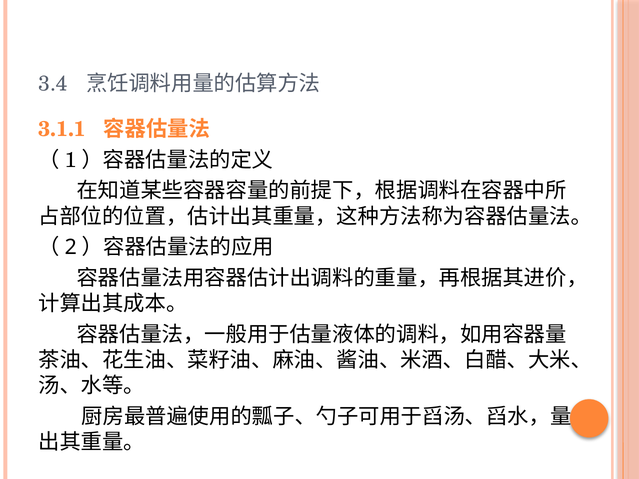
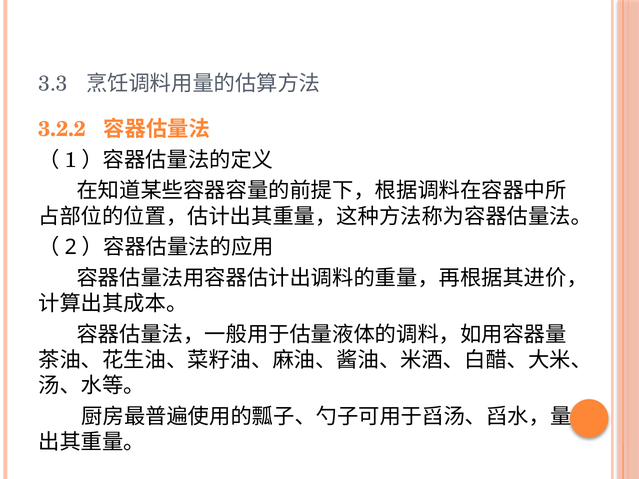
3.4: 3.4 -> 3.3 (53, 84)
3.1.1: 3.1.1 -> 3.2.2 (62, 129)
